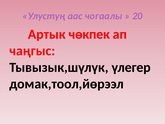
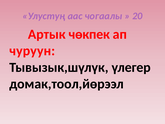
чаңгыс: чаңгыс -> чуруун (32, 51)
